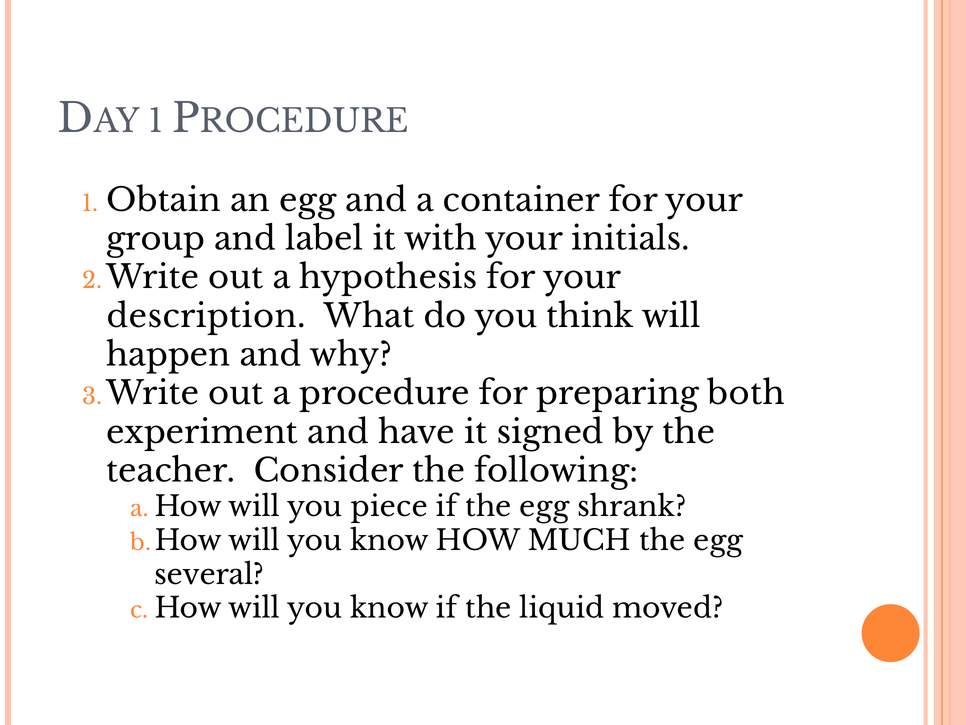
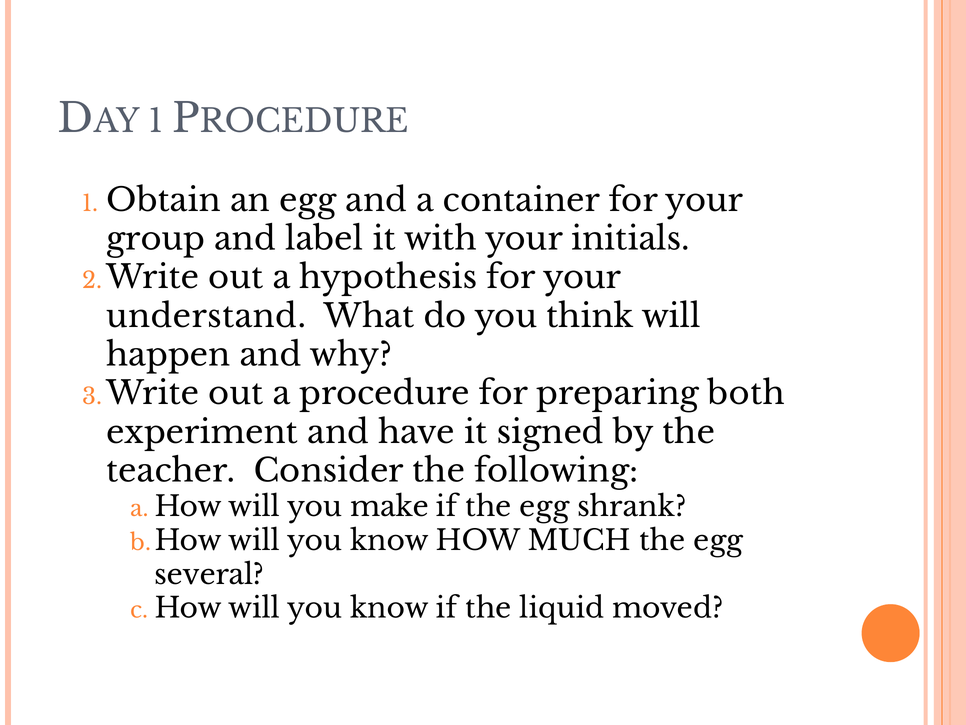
description: description -> understand (206, 316)
piece: piece -> make (390, 507)
